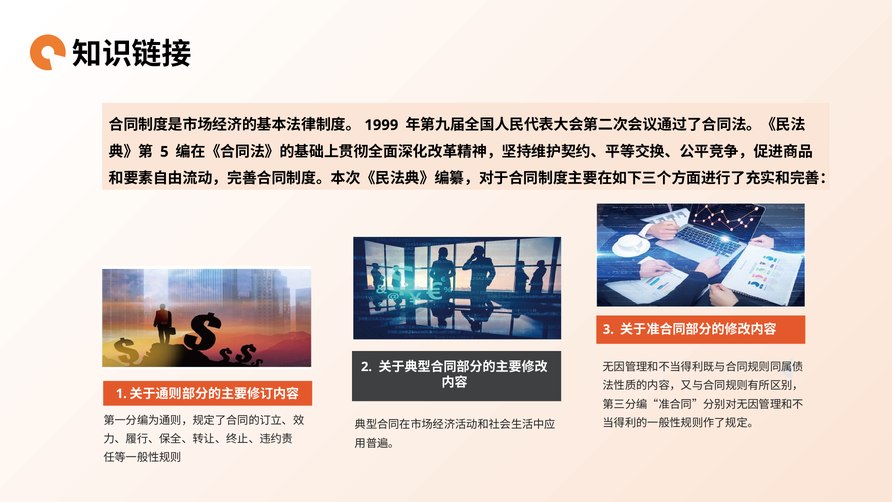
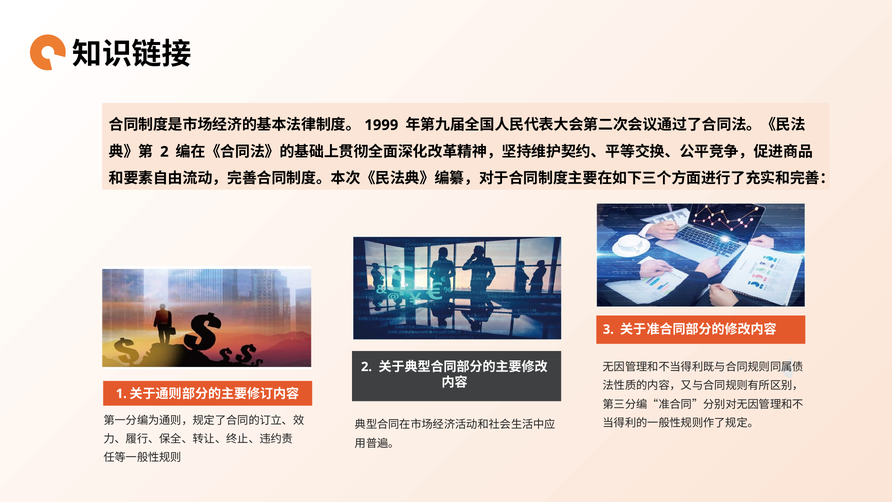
5: 5 -> 2 (164, 152)
